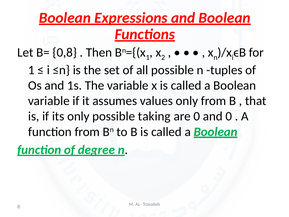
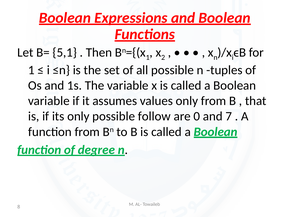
0,8: 0,8 -> 5,1 (65, 52)
taking: taking -> follow (154, 116)
and 0: 0 -> 7 (229, 116)
